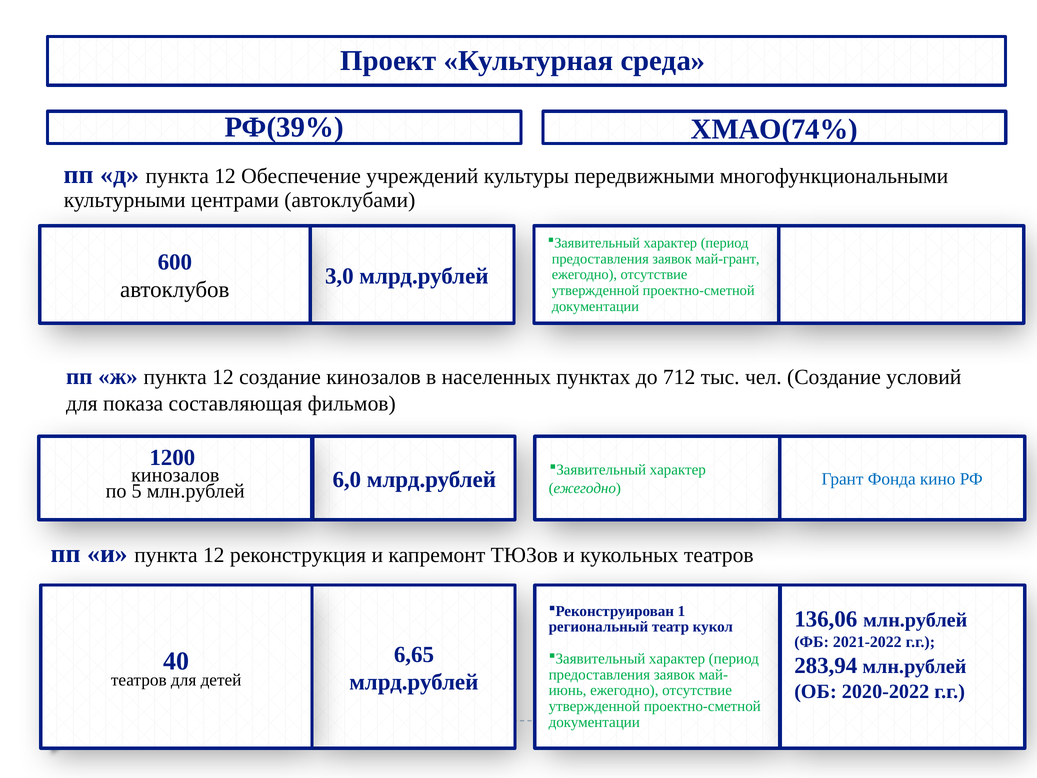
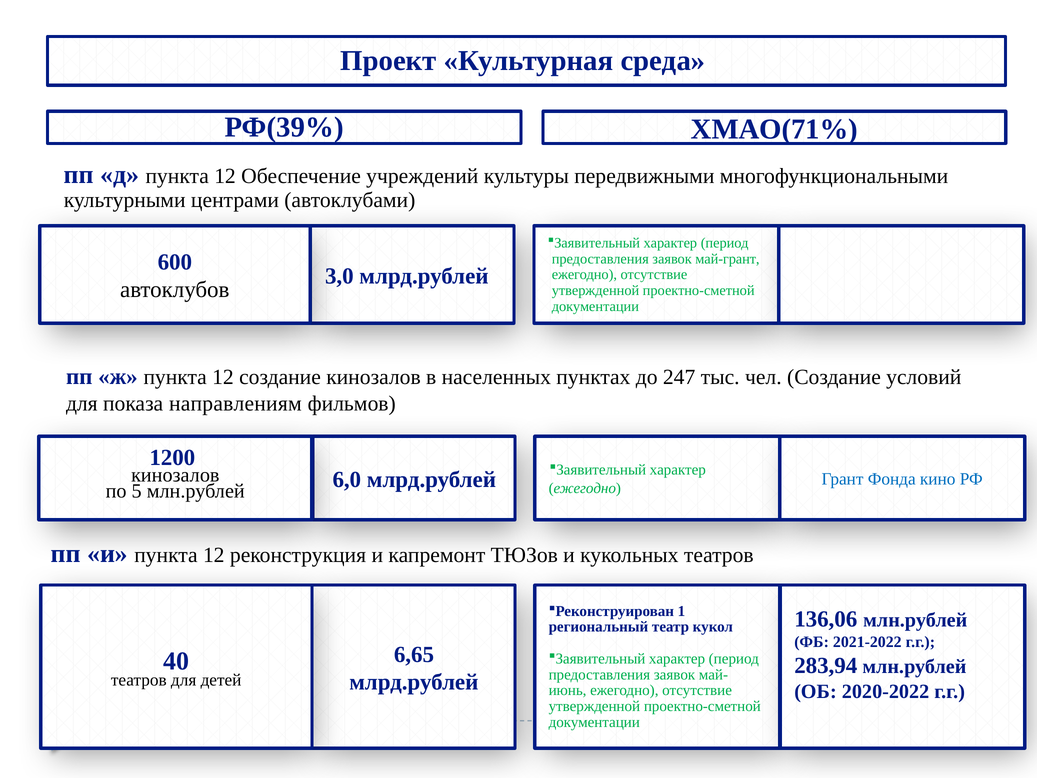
ХМАО(74%: ХМАО(74% -> ХМАО(71% (774, 129)
712: 712 -> 247 (679, 377)
составляющая: составляющая -> направлениям (235, 403)
